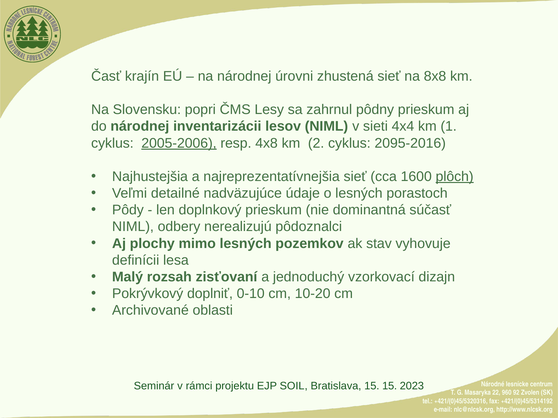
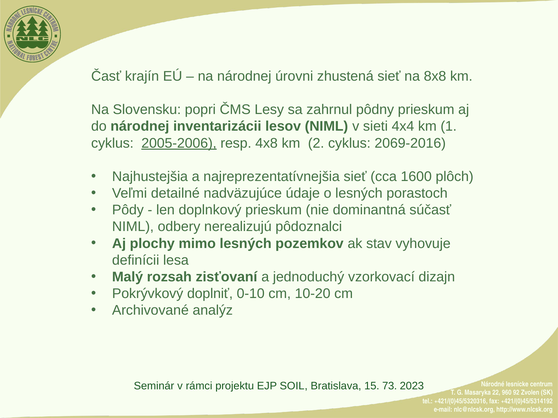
2095-2016: 2095-2016 -> 2069-2016 (410, 143)
plôch underline: present -> none (455, 177)
oblasti: oblasti -> analýz (213, 311)
15 15: 15 -> 73 (390, 386)
